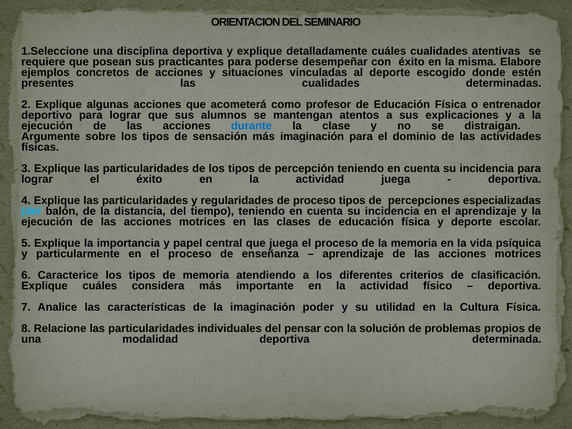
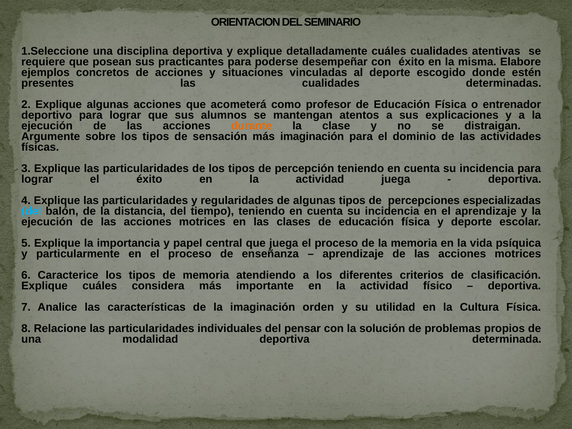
durante colour: blue -> orange (251, 126)
de proceso: proceso -> algunas (314, 200)
poder: poder -> orden (318, 307)
